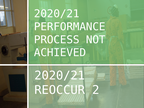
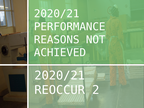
PROCESS: PROCESS -> REASONS (57, 40)
